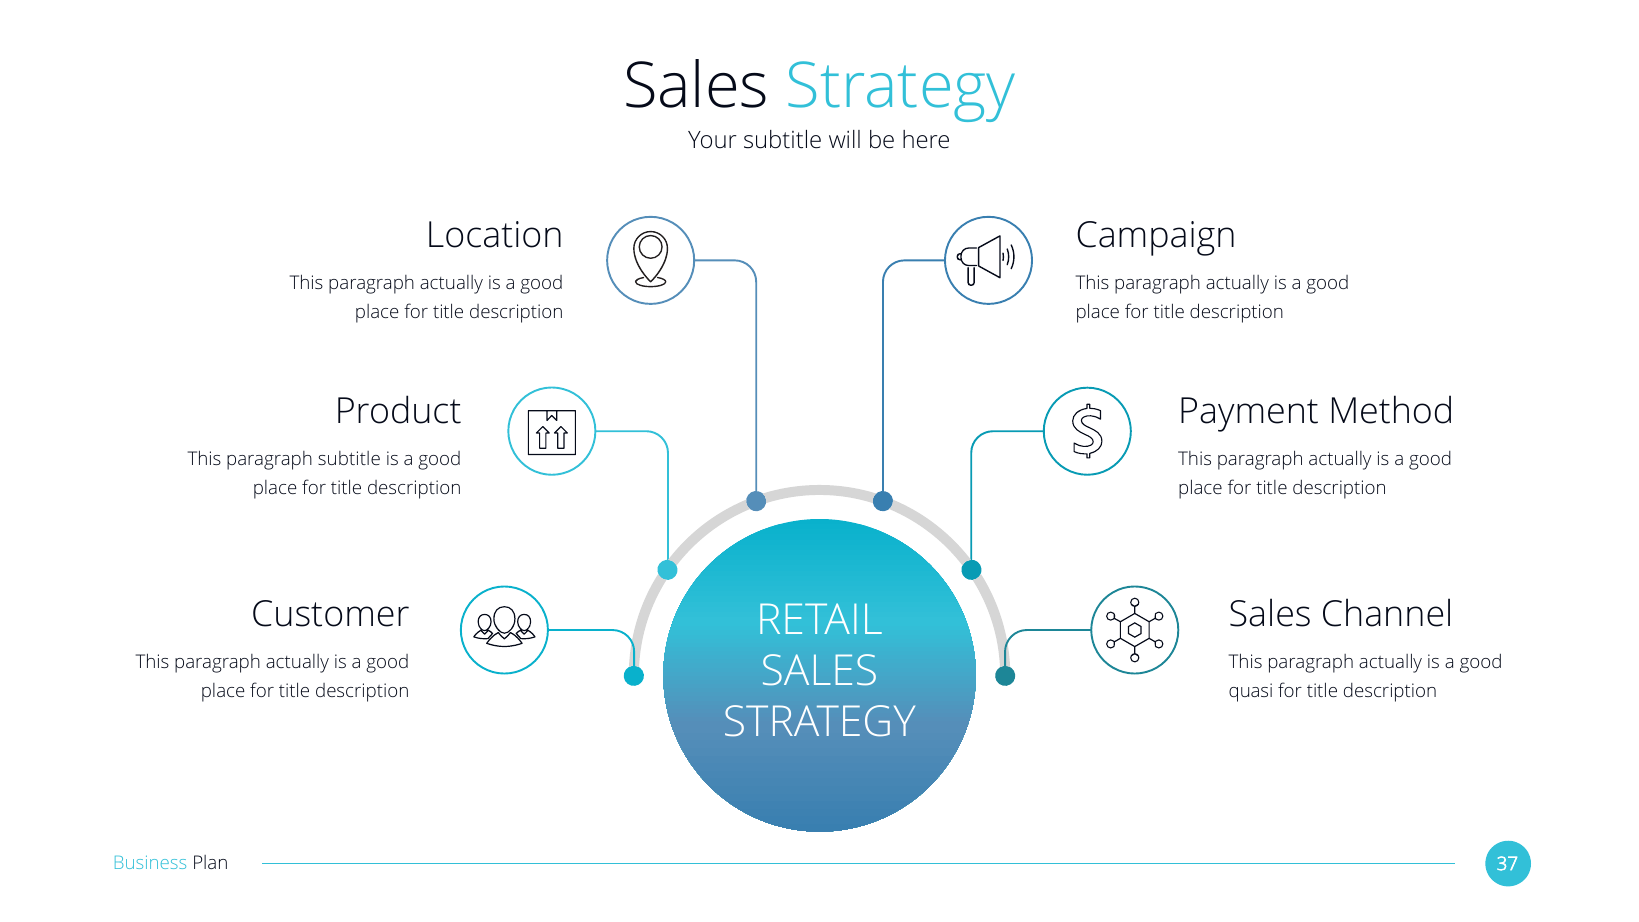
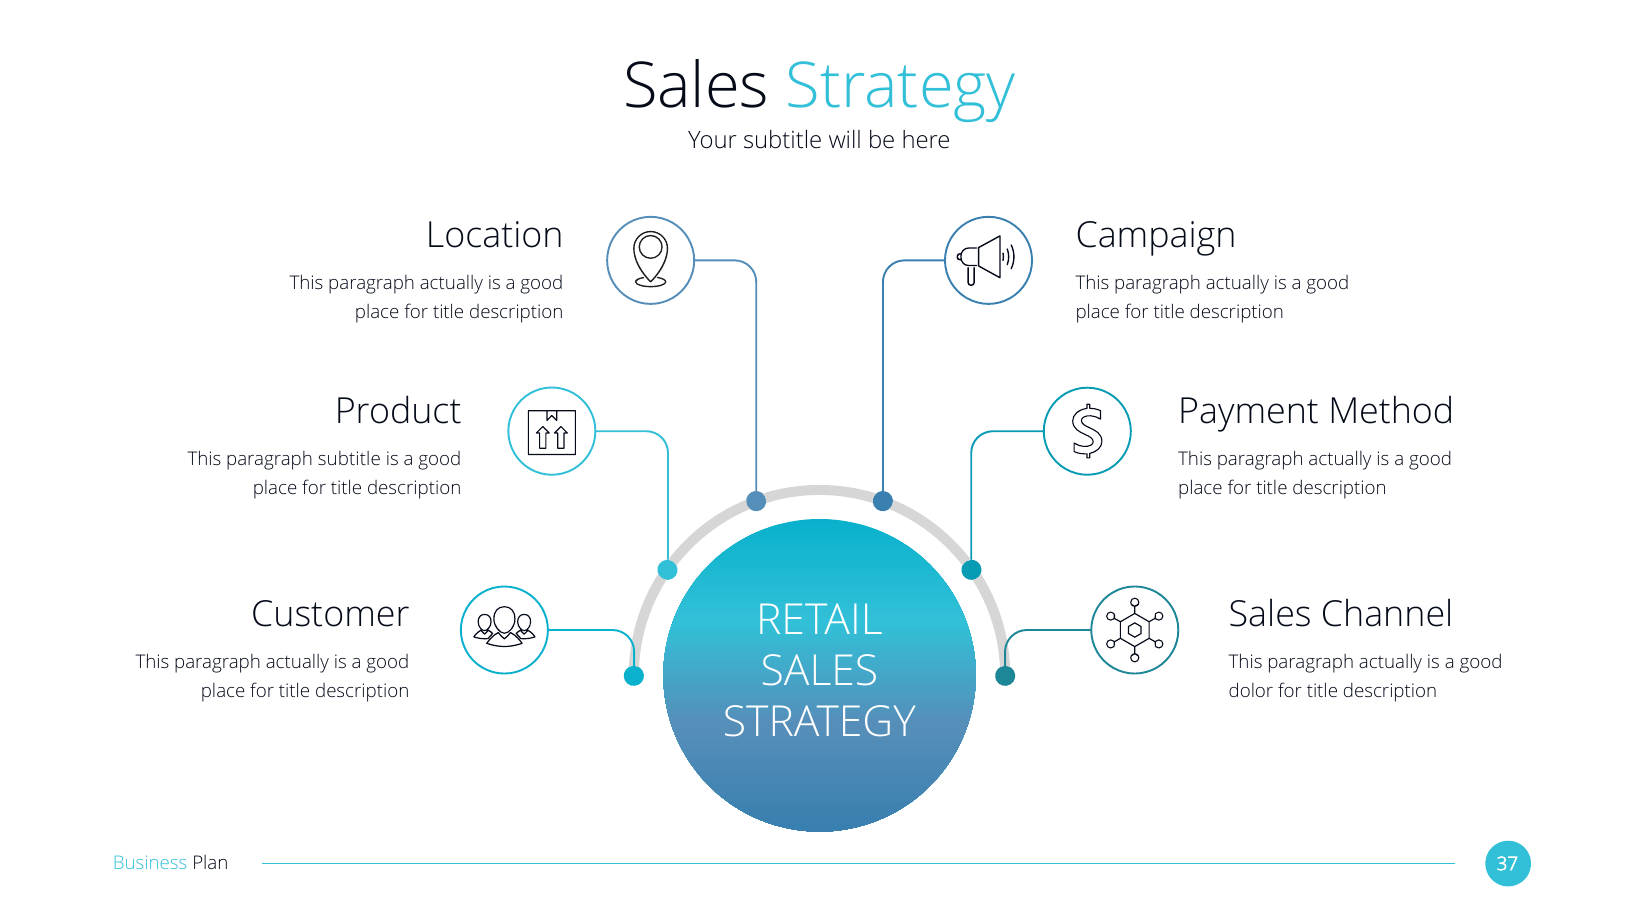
quasi: quasi -> dolor (1251, 692)
